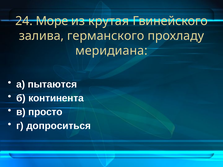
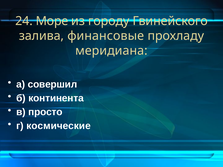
крутая: крутая -> городу (109, 21)
германского: германского -> финансовые (106, 36)
пытаются: пытаются -> совершил (52, 84)
допроситься: допроситься -> космические (59, 126)
